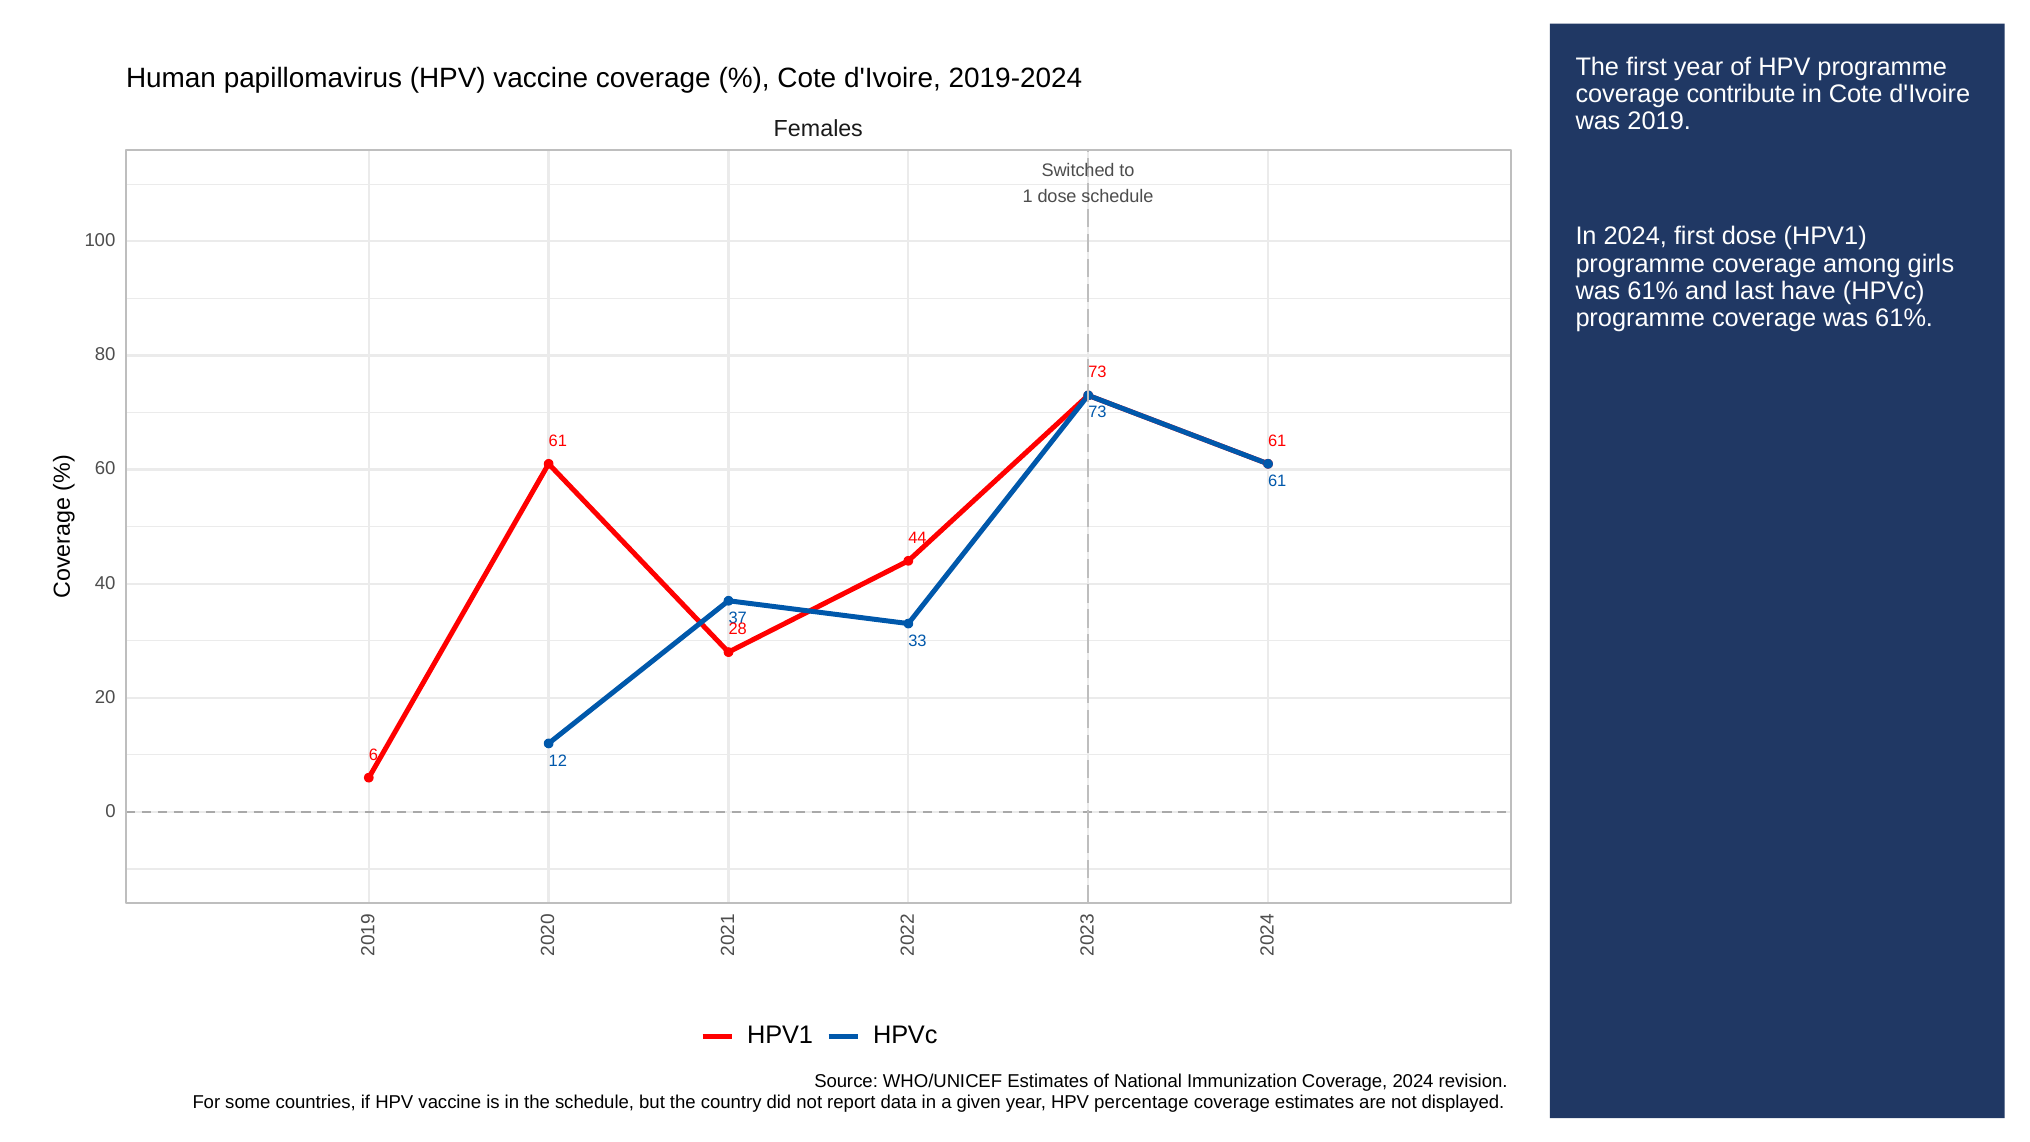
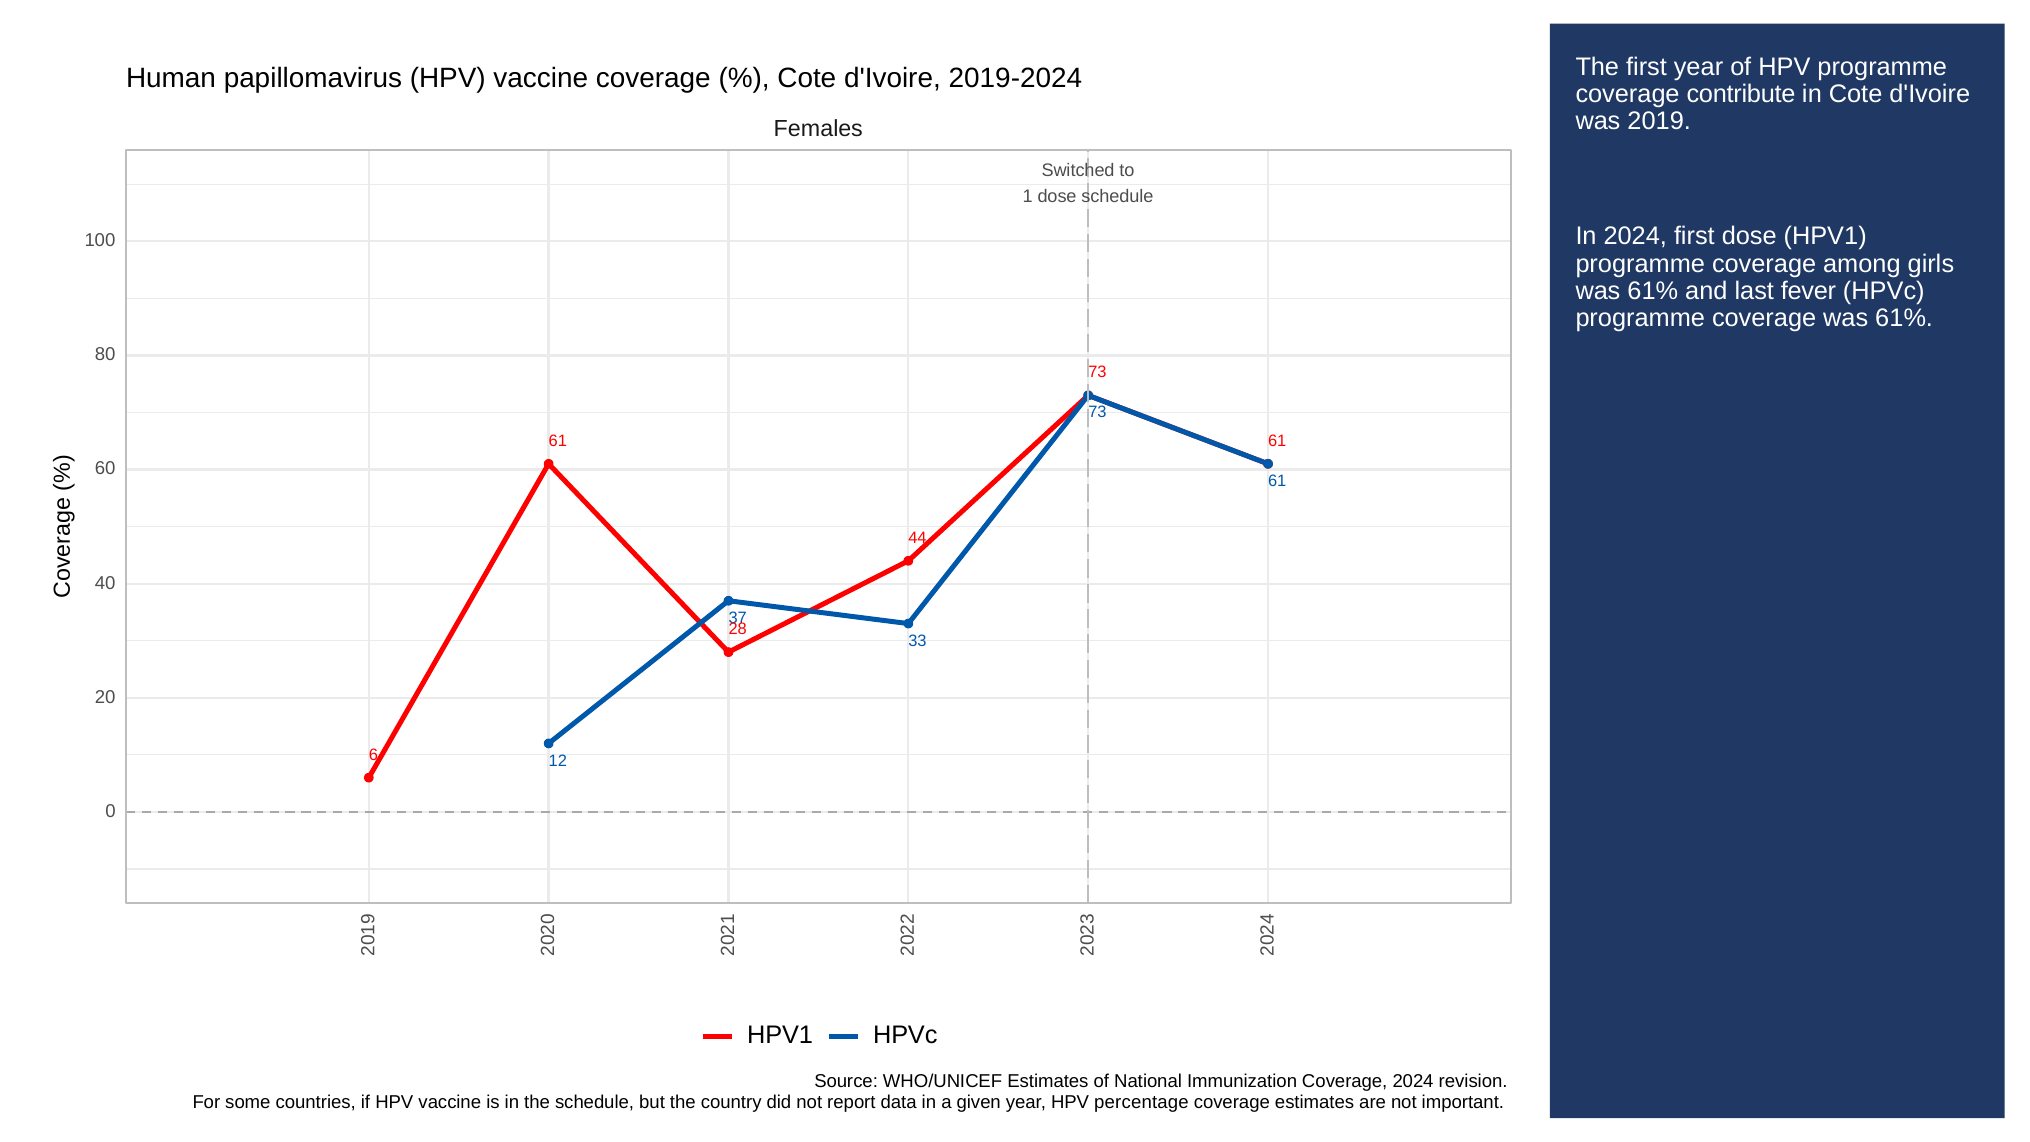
have: have -> fever (1808, 291)
displayed: displayed -> important (1463, 1102)
